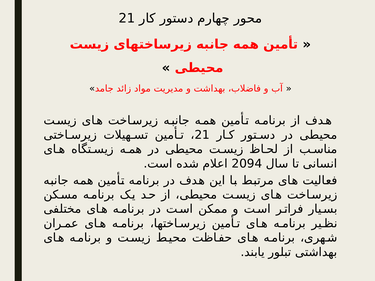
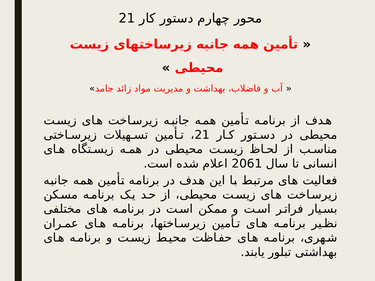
2094: 2094 -> 2061 (247, 164)
